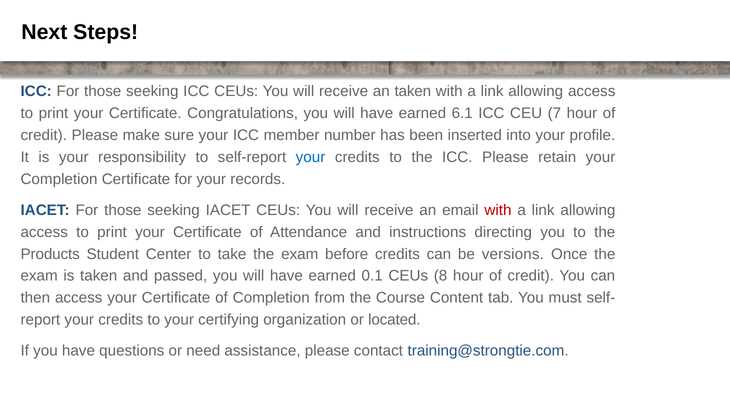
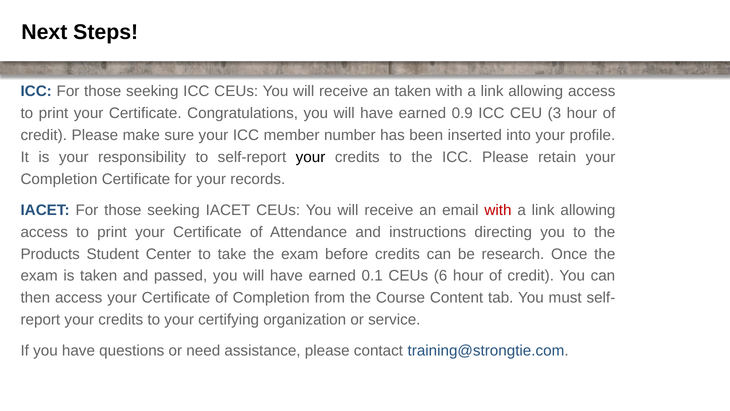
6.1: 6.1 -> 0.9 (462, 113)
7: 7 -> 3 (554, 113)
your colour: blue -> black (311, 157)
versions: versions -> research (513, 254)
8: 8 -> 6 (441, 276)
located: located -> service (394, 319)
